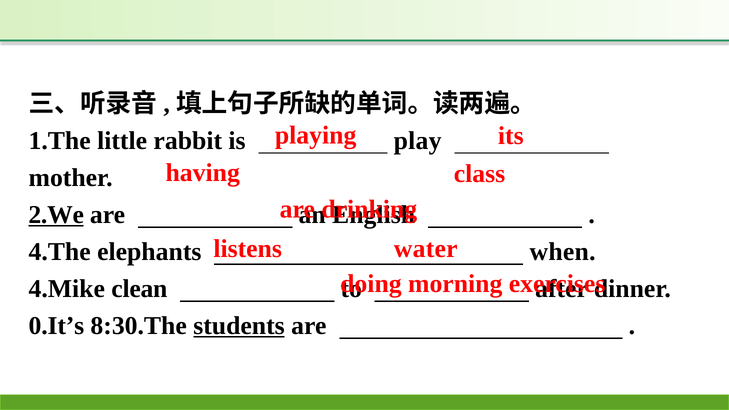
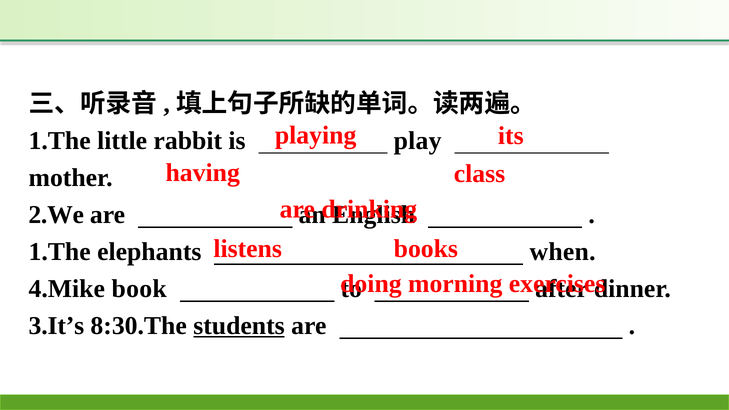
2.We underline: present -> none (56, 215)
water: water -> books (426, 249)
4.The: 4.The -> 1.The (60, 252)
clean: clean -> book (139, 289)
0.It’s: 0.It’s -> 3.It’s (56, 326)
